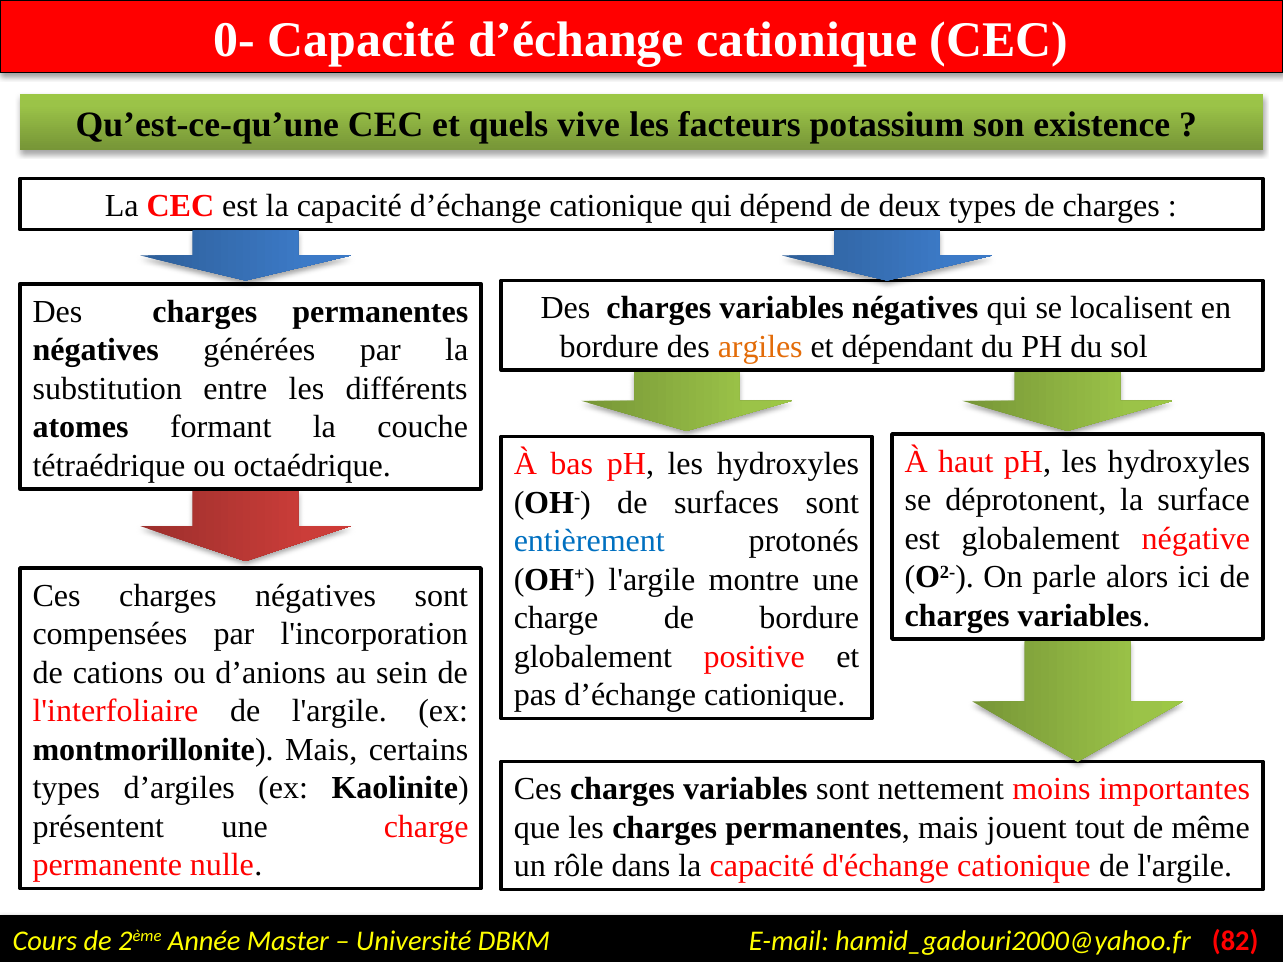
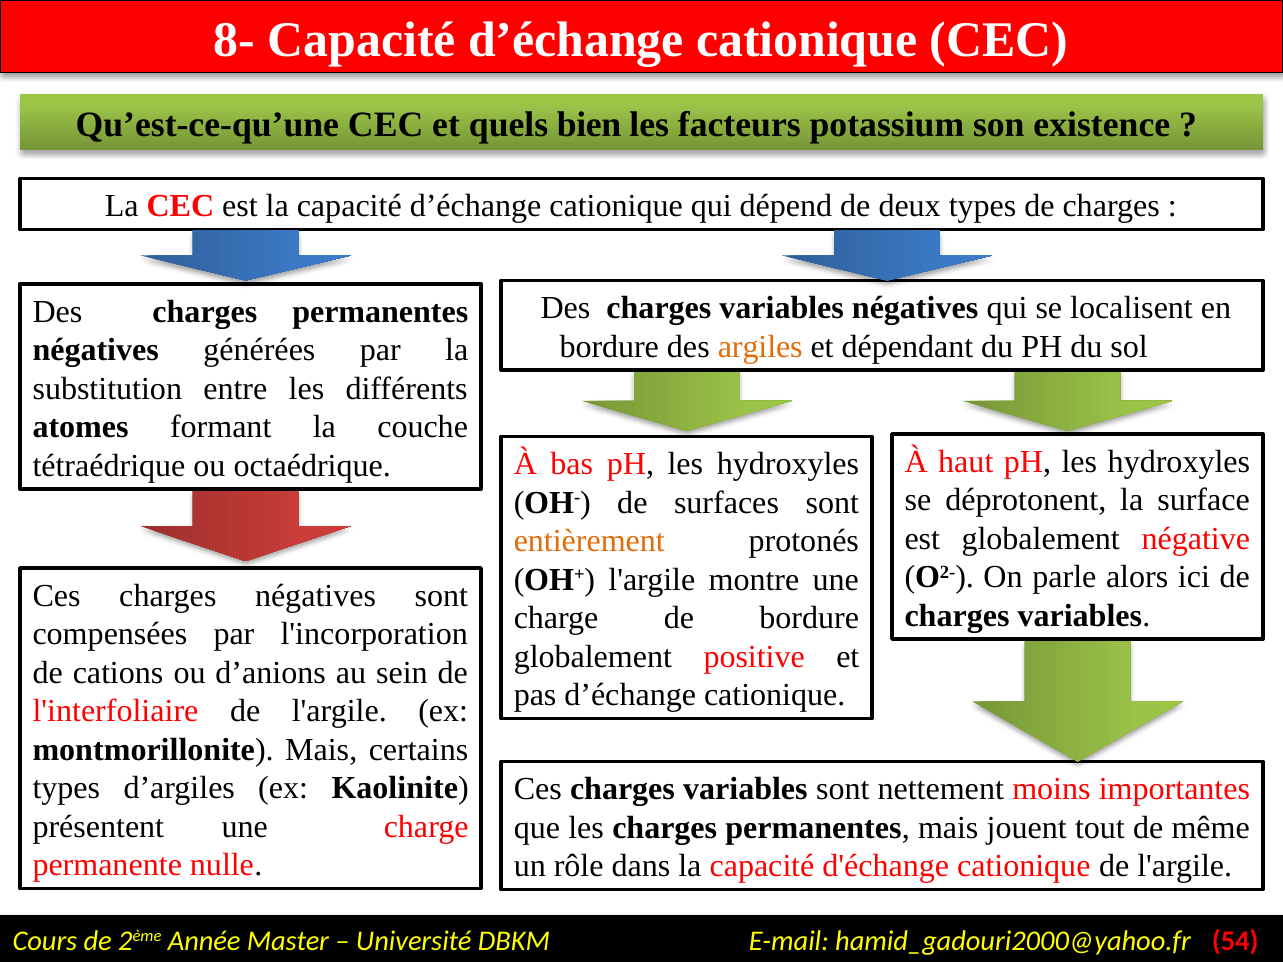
0-: 0- -> 8- (235, 40)
vive: vive -> bien (589, 124)
entièrement colour: blue -> orange (589, 541)
82: 82 -> 54 (1235, 941)
